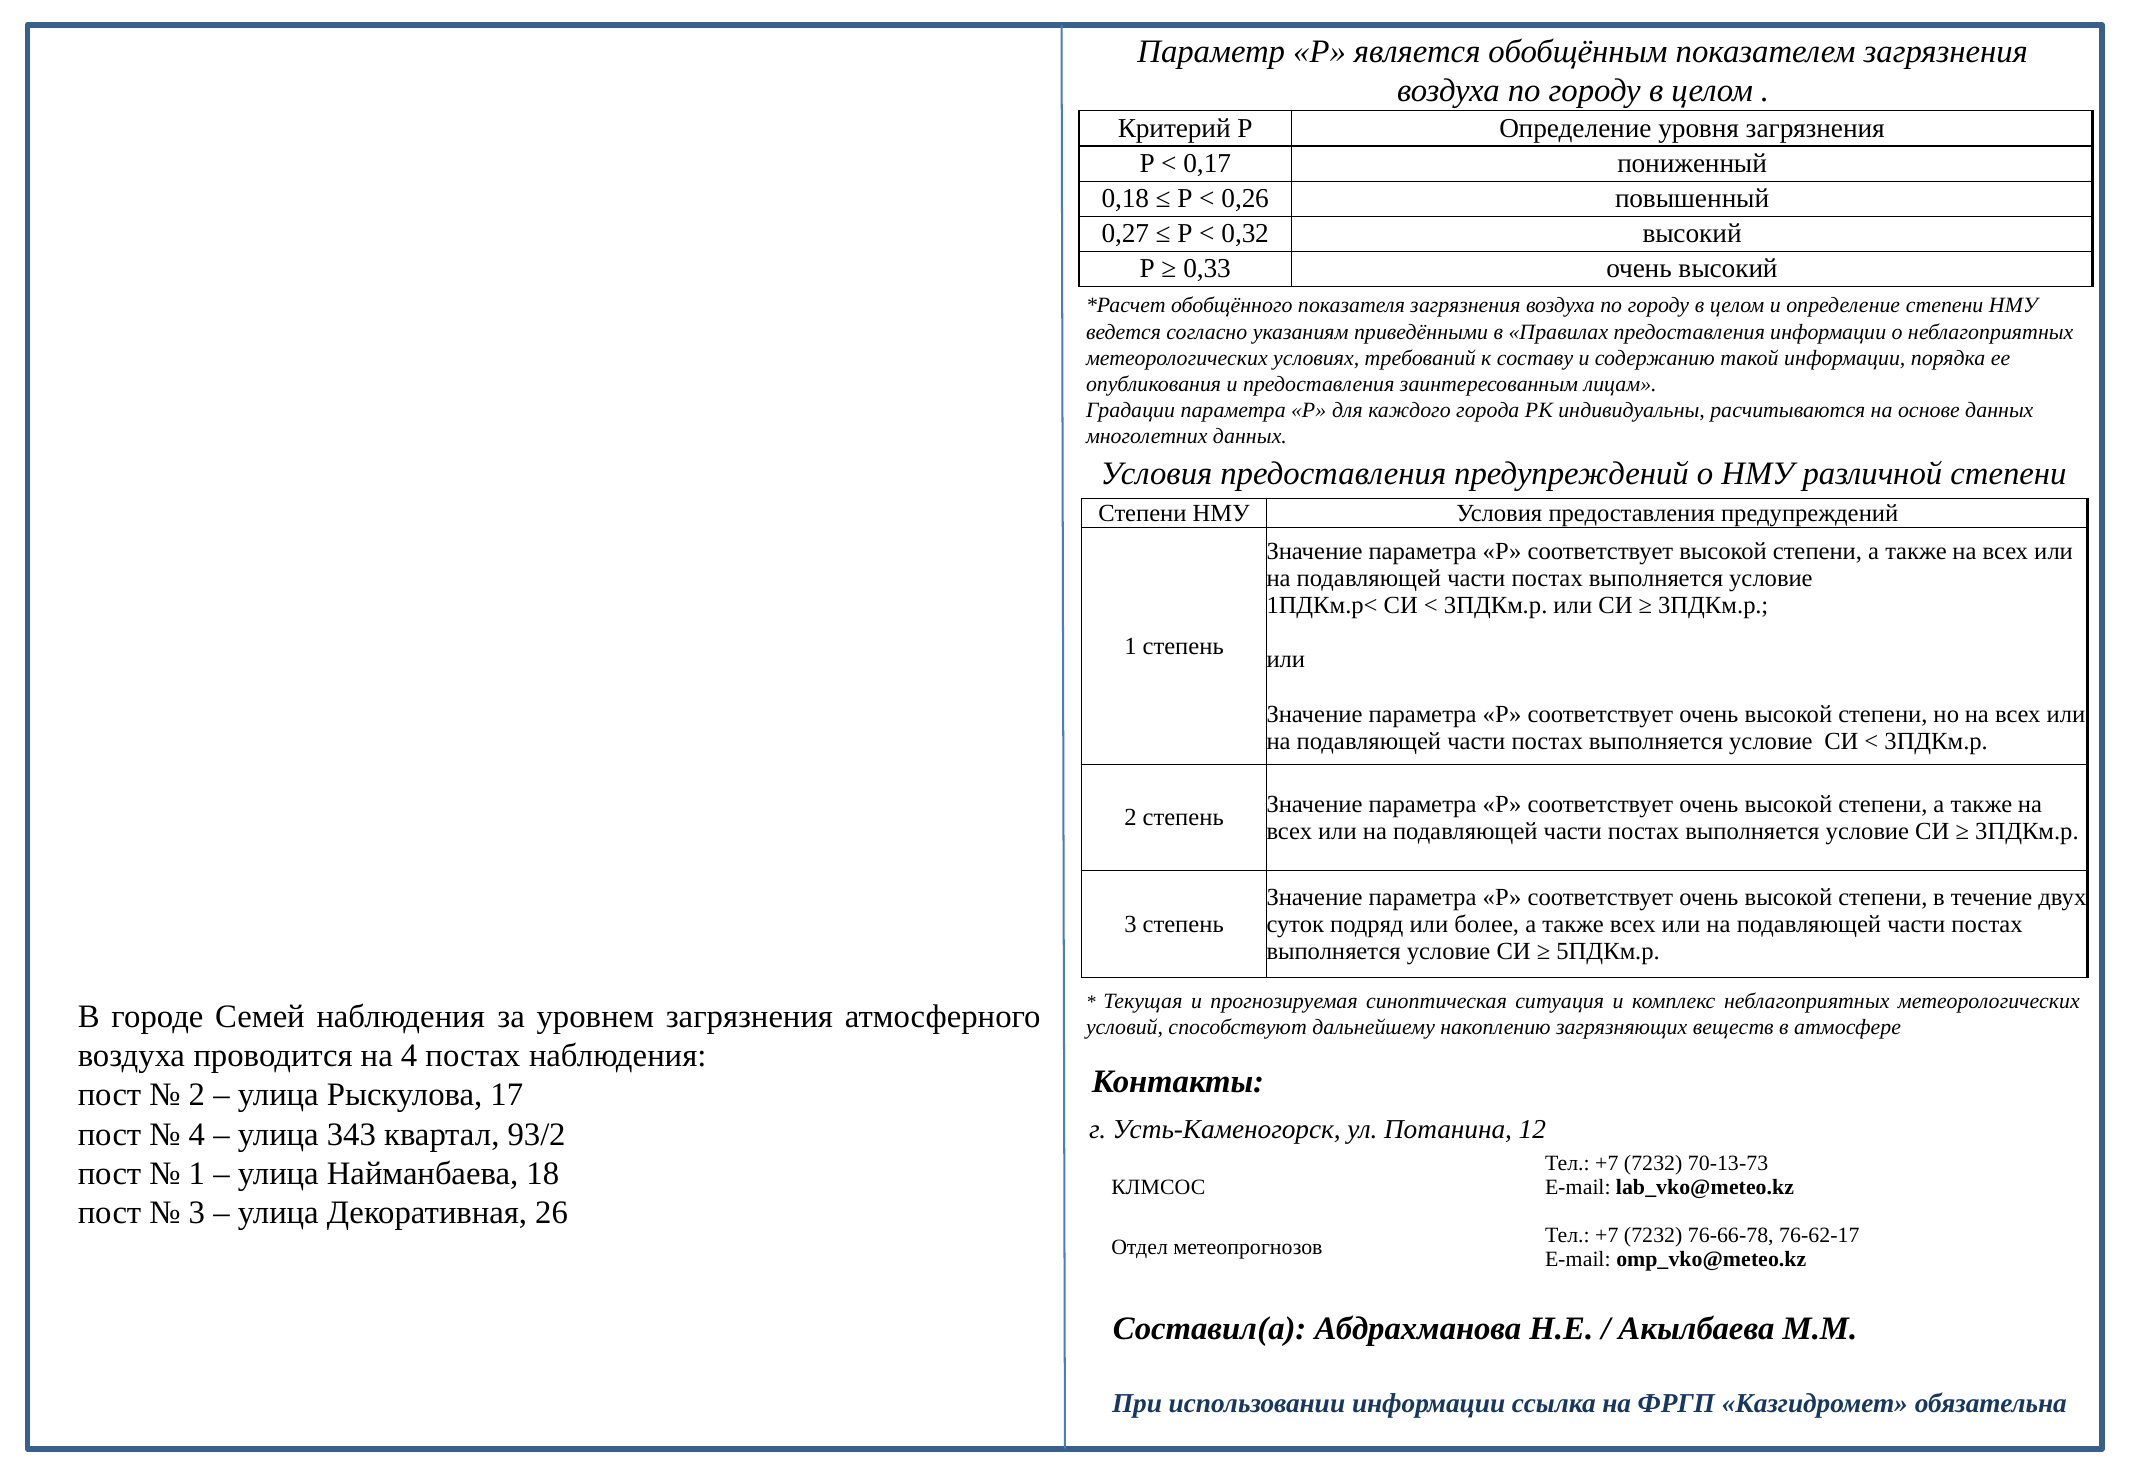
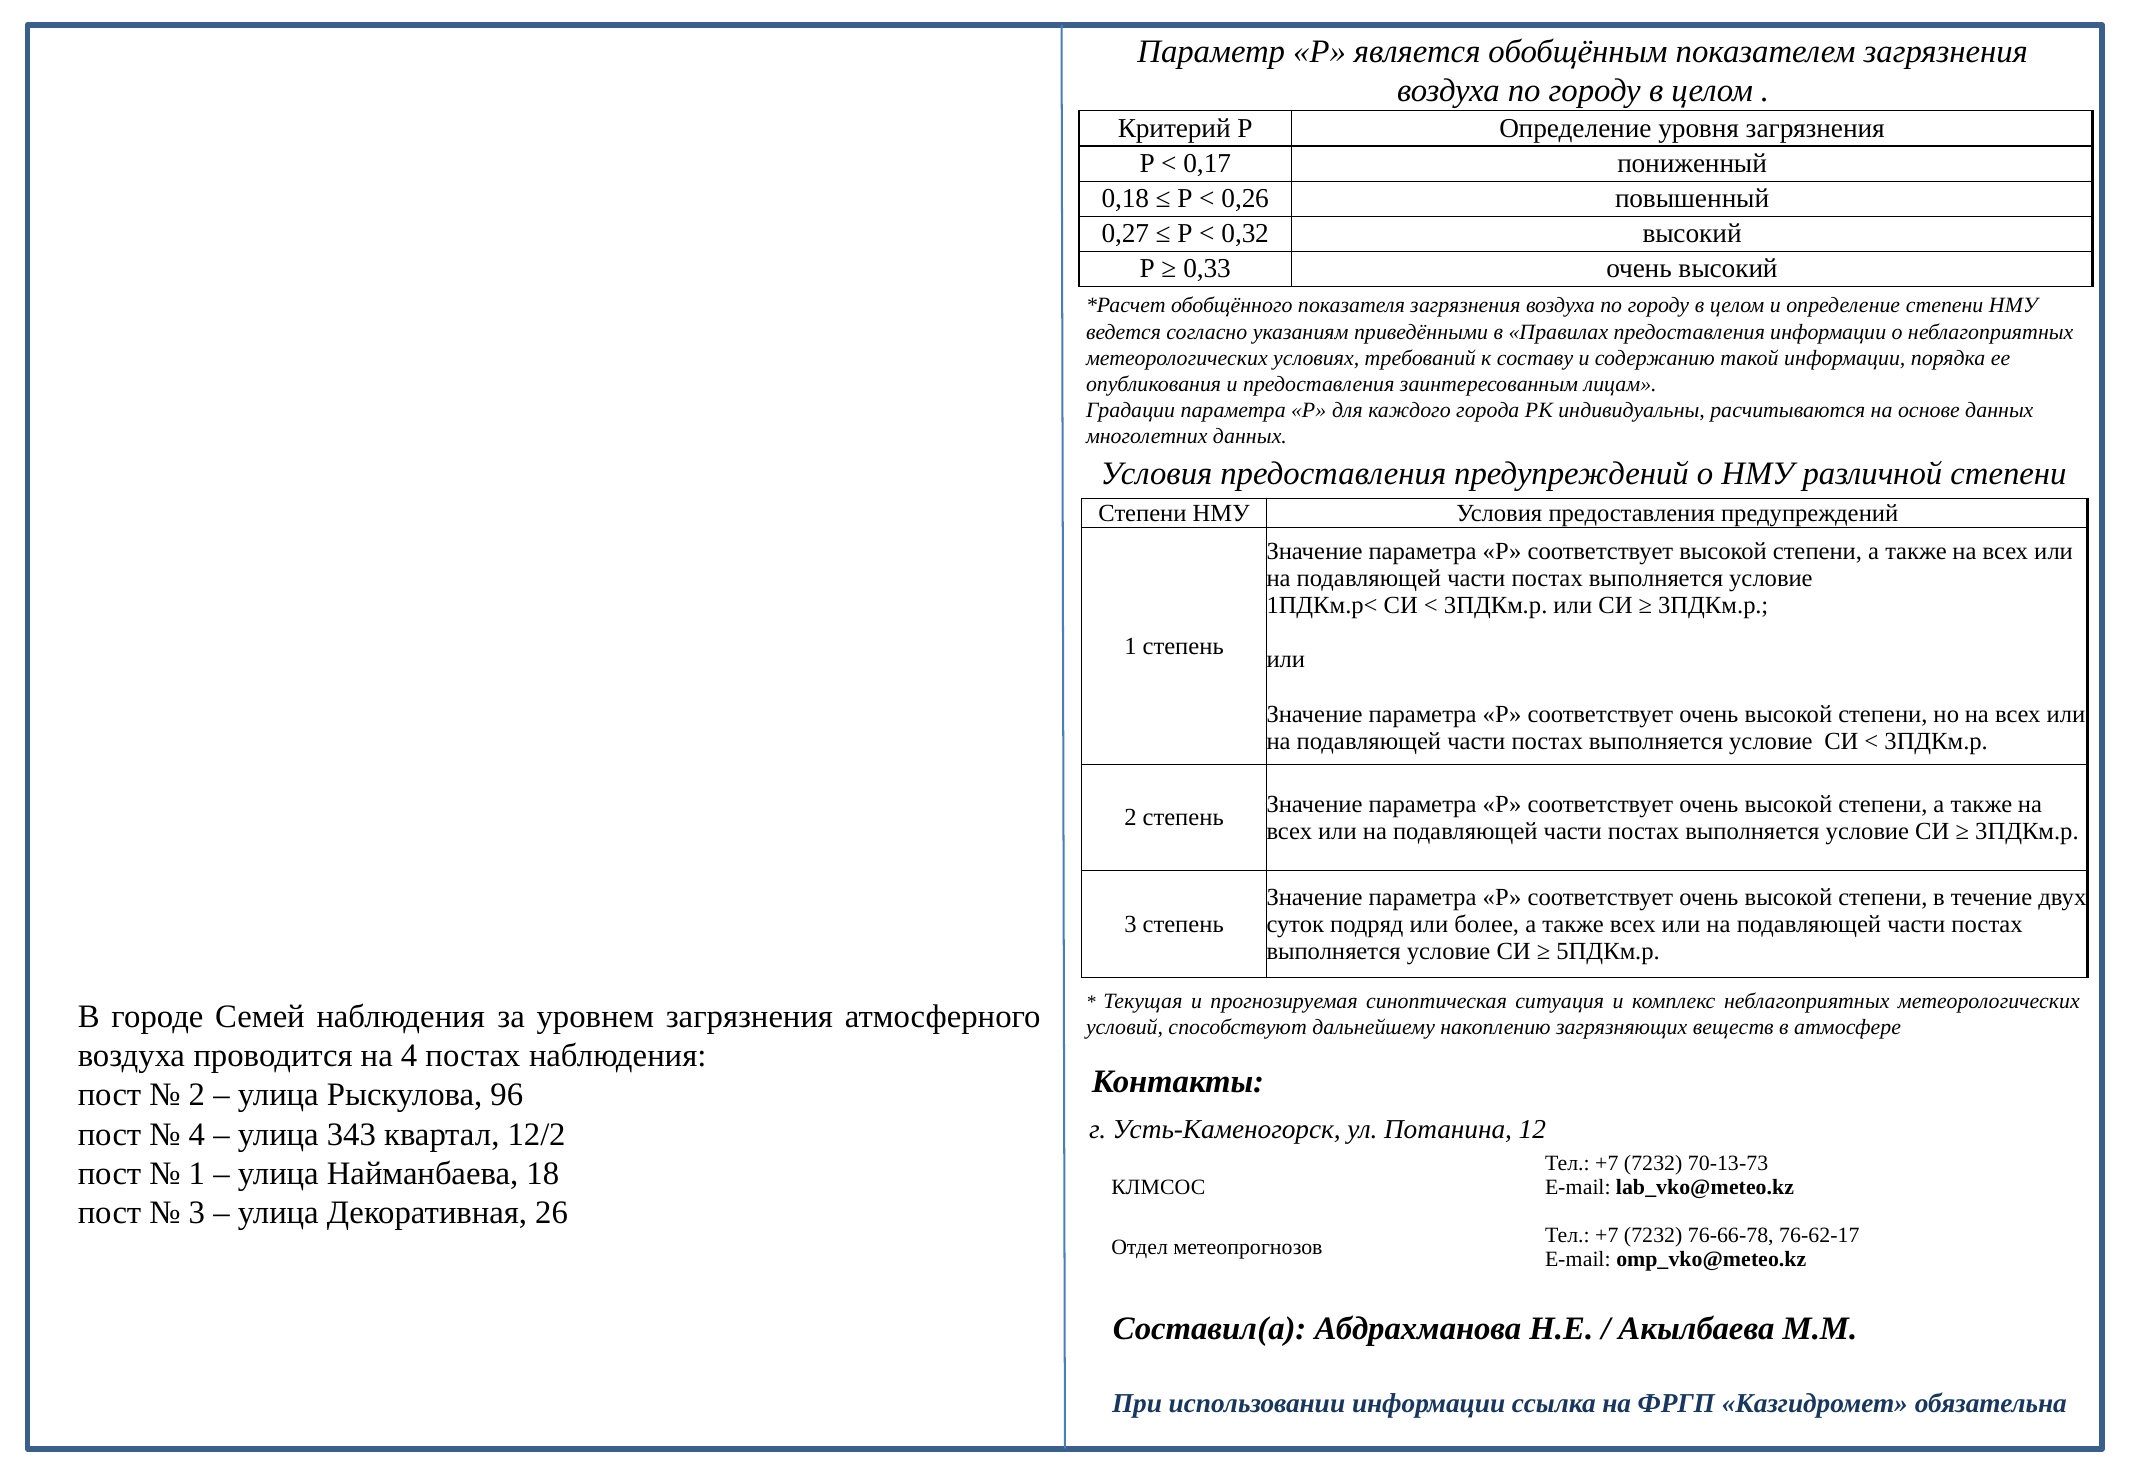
17: 17 -> 96 (507, 1096)
93/2: 93/2 -> 12/2 (537, 1135)
